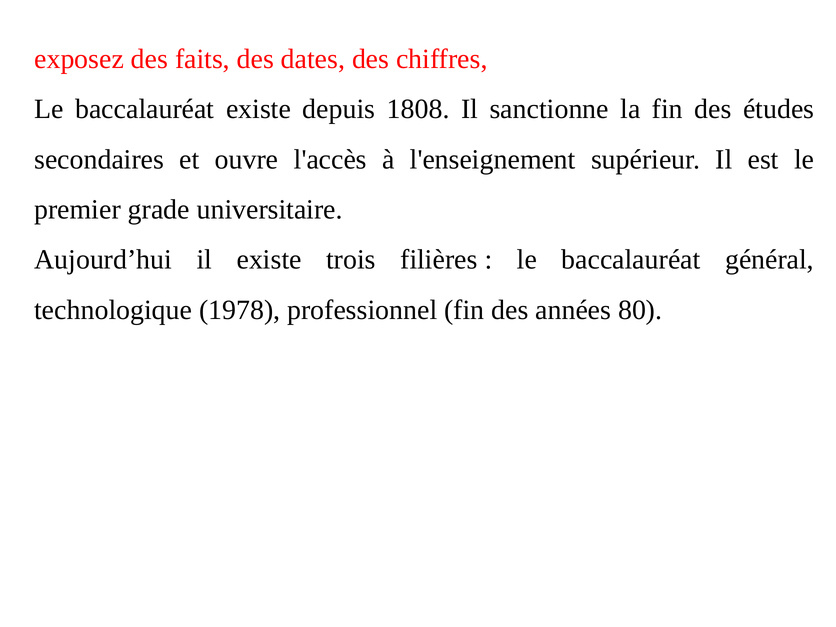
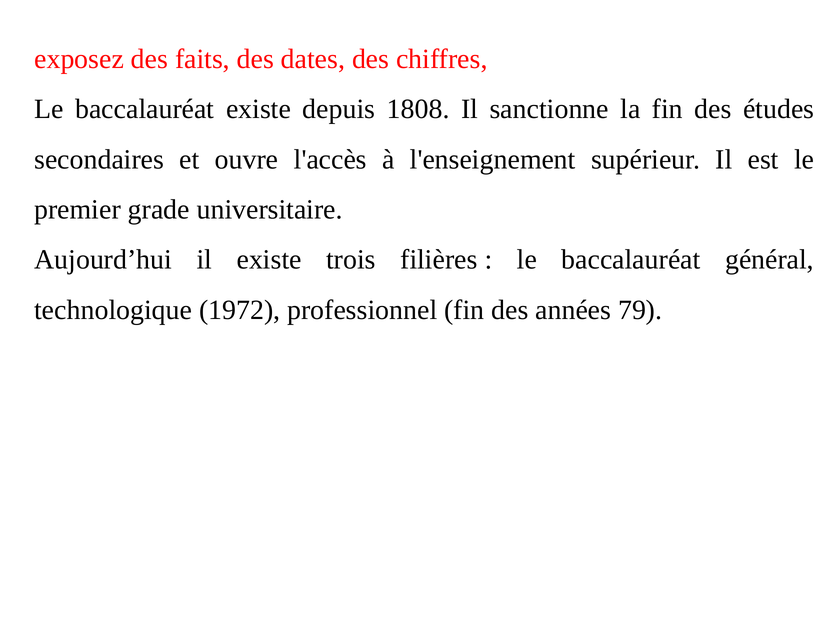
1978: 1978 -> 1972 (240, 310)
80: 80 -> 79 (640, 310)
